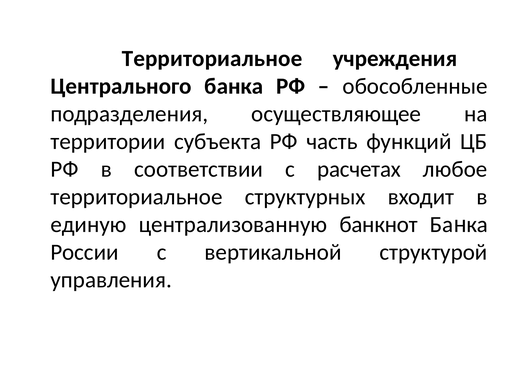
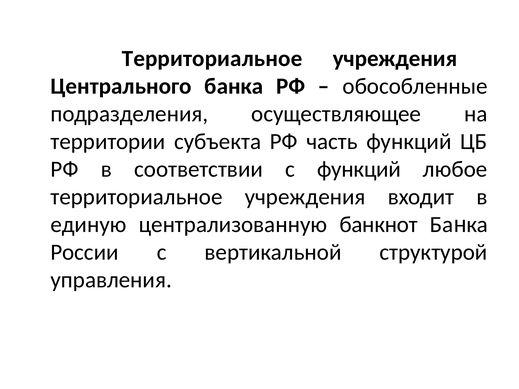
с расчетах: расчетах -> функций (359, 169)
структурных: структурных -> учреждения (305, 197)
